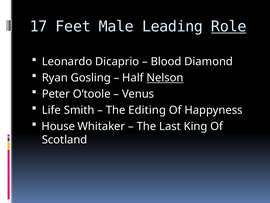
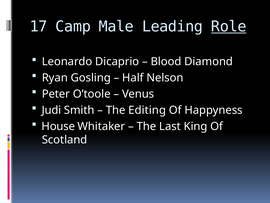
Feet: Feet -> Camp (73, 26)
Nelson underline: present -> none (165, 78)
Life: Life -> Judi (51, 110)
